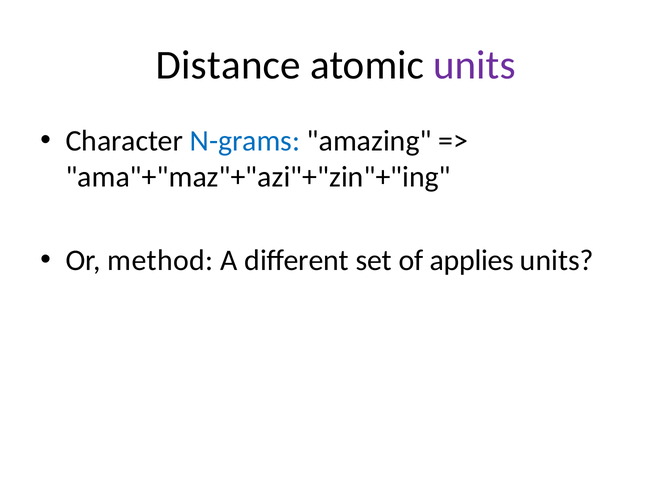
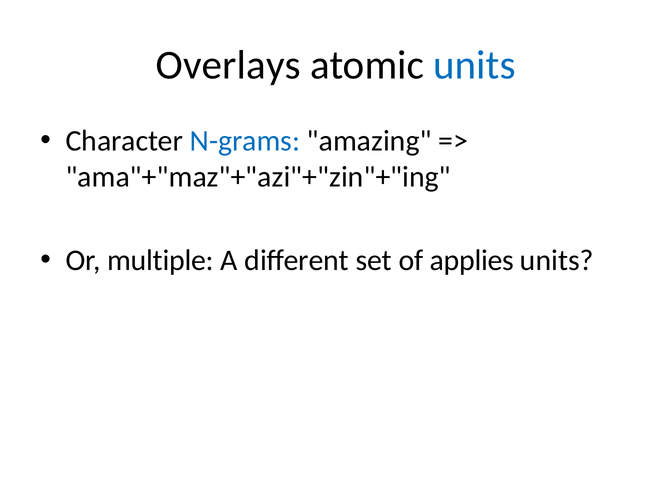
Distance: Distance -> Overlays (228, 65)
units colour: purple -> blue (475, 65)
method: method -> multiple (161, 260)
